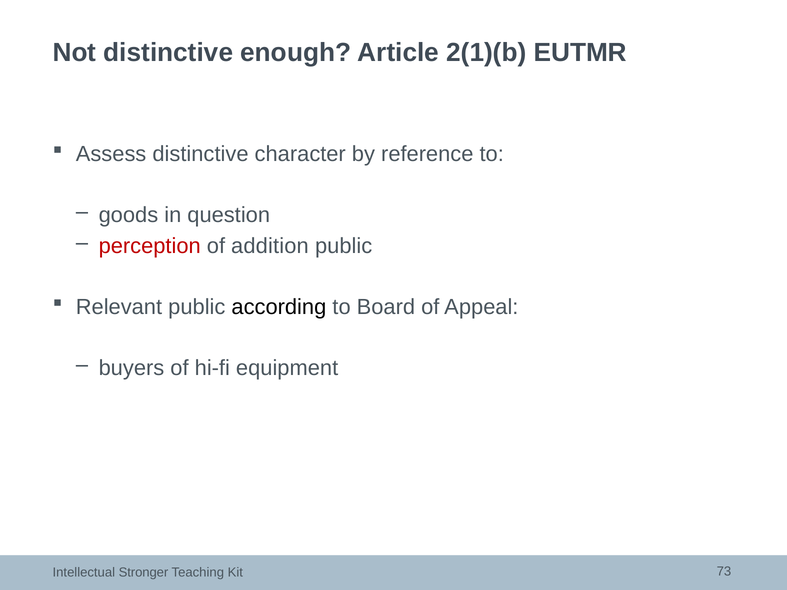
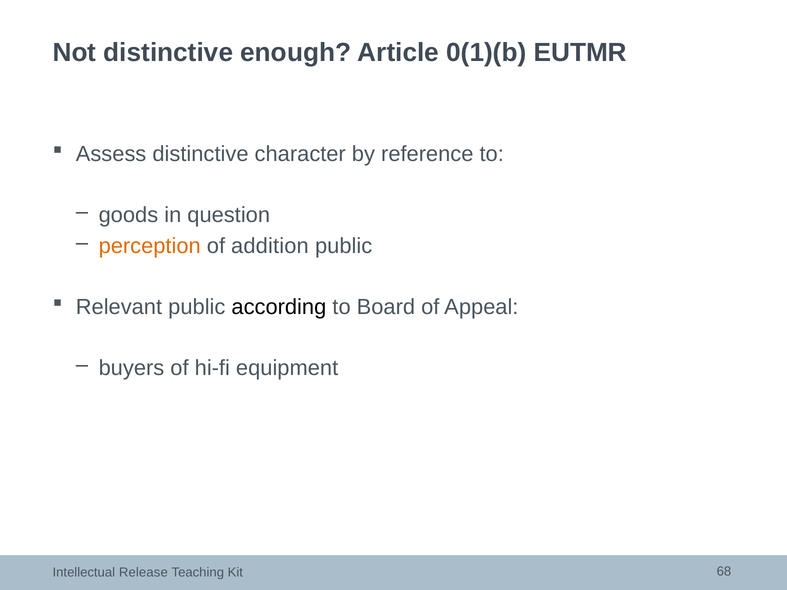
2(1)(b: 2(1)(b -> 0(1)(b (486, 52)
perception colour: red -> orange (150, 246)
Stronger: Stronger -> Release (143, 573)
73: 73 -> 68 (724, 572)
